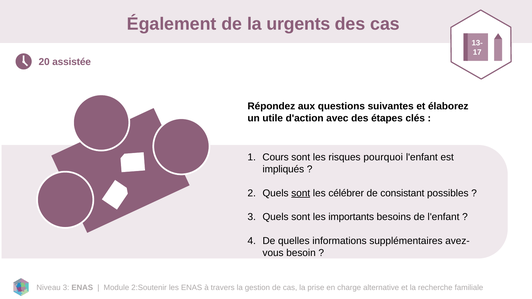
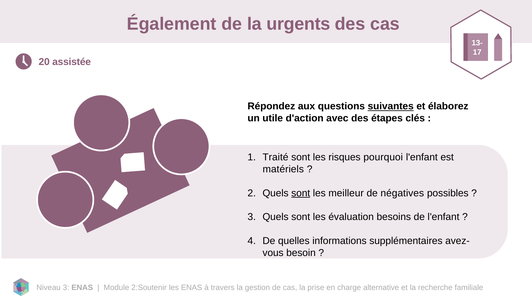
suivantes underline: none -> present (391, 106)
Cours: Cours -> Traité (275, 157)
impliqués: impliqués -> matériels (283, 169)
célébrer: célébrer -> meilleur (346, 193)
consistant: consistant -> négatives (402, 193)
importants: importants -> évaluation (351, 217)
